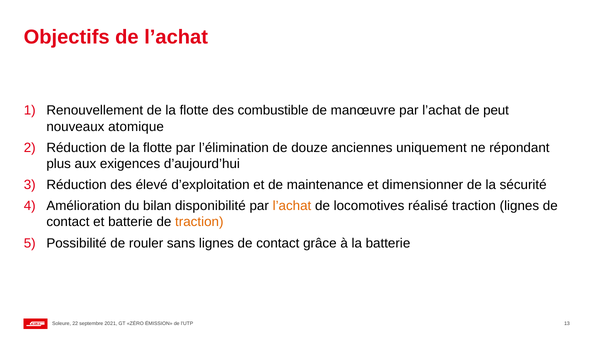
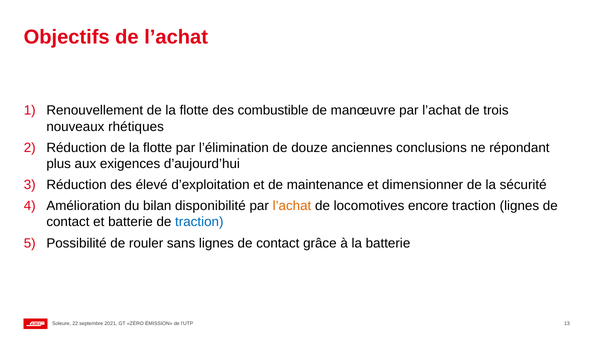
peut: peut -> trois (496, 111)
atomique: atomique -> rhétiques (136, 127)
uniquement: uniquement -> conclusions (432, 148)
réalisé: réalisé -> encore (428, 206)
traction colour: orange -> blue (199, 222)
